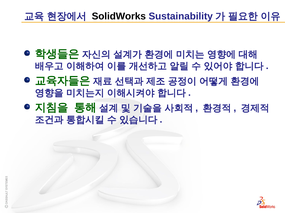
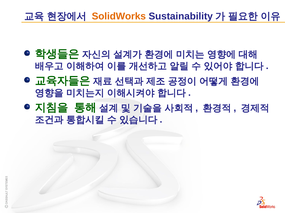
SolidWorks colour: black -> orange (119, 16)
